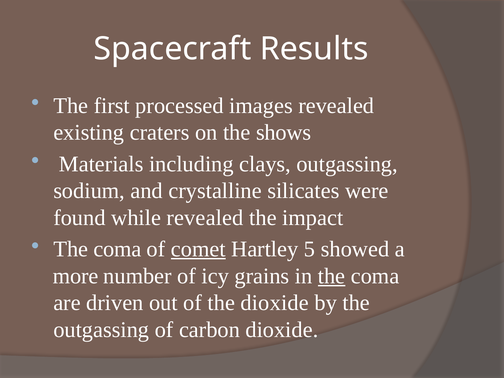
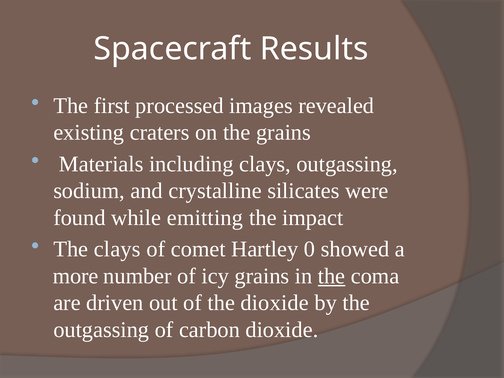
the shows: shows -> grains (283, 133)
while revealed: revealed -> emitting (205, 218)
coma: coma -> clays (117, 249)
comet underline: present -> none (198, 249)
5: 5 -> 0 (310, 249)
